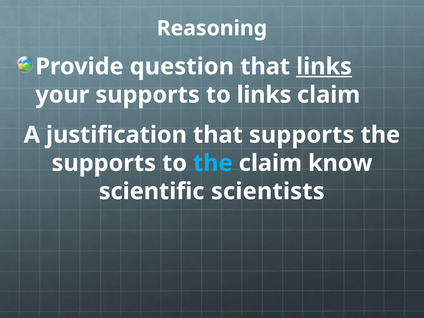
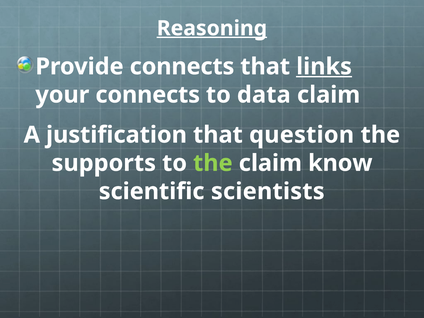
Reasoning underline: none -> present (212, 28)
Provide question: question -> connects (182, 67)
your supports: supports -> connects (148, 95)
to links: links -> data (264, 95)
that supports: supports -> question (302, 135)
the colour: light blue -> light green (213, 163)
